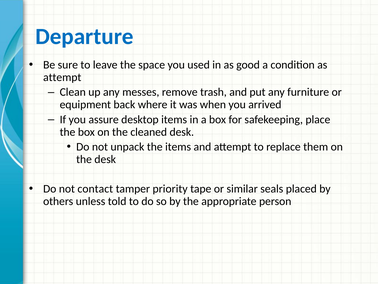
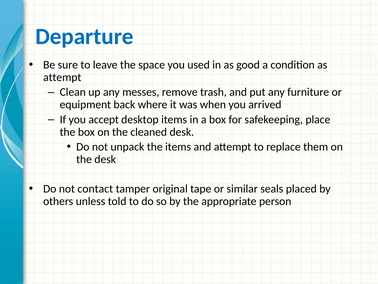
assure: assure -> accept (104, 119)
priority: priority -> original (170, 189)
